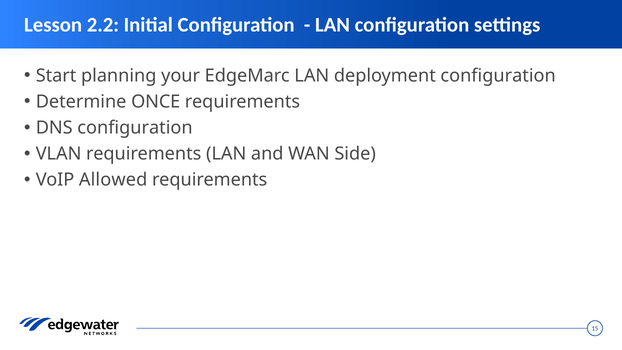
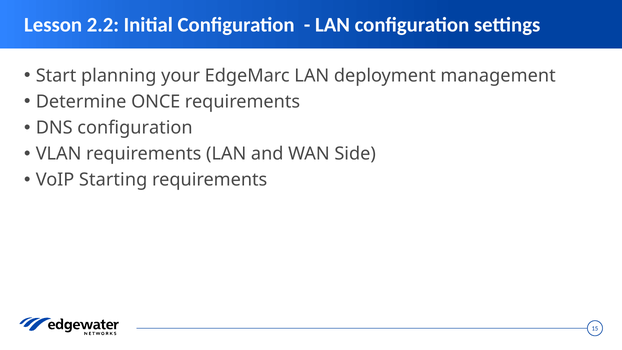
deployment configuration: configuration -> management (498, 76)
Allowed: Allowed -> Starting (113, 180)
